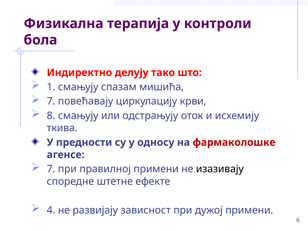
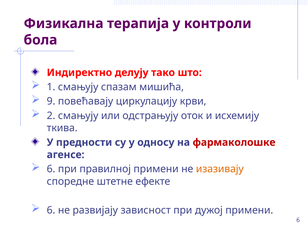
7: 7 -> 9 (51, 101)
8: 8 -> 2 (51, 116)
7: 7 -> 6 (51, 169)
изазивају colour: black -> orange (220, 169)
4: 4 -> 6 (51, 210)
